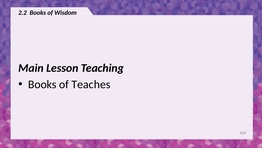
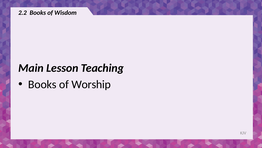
Teaches: Teaches -> Worship (91, 84)
